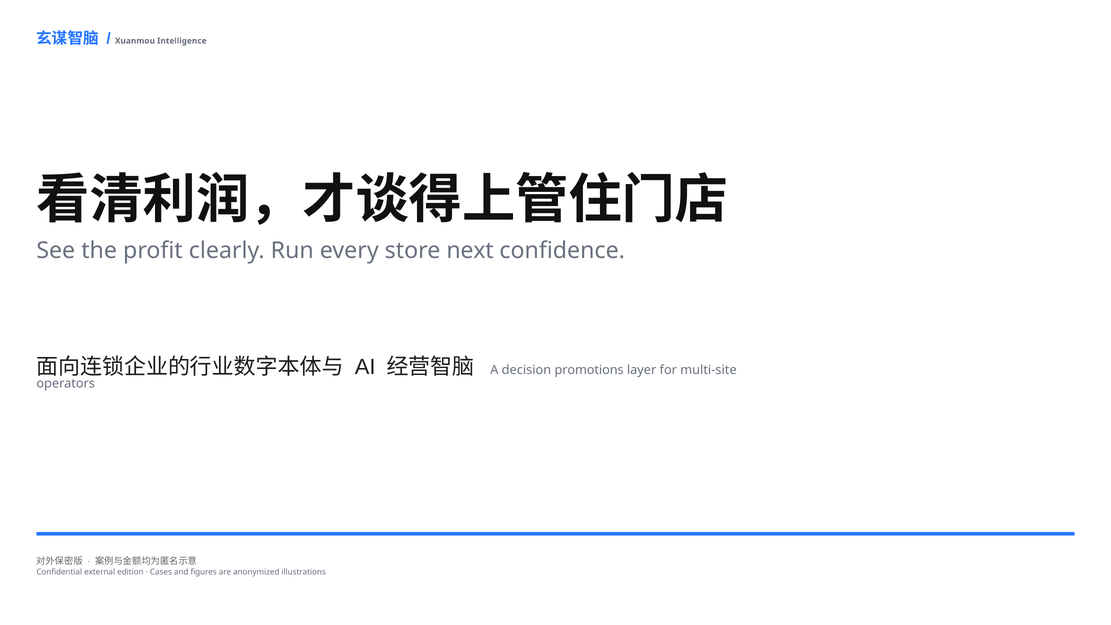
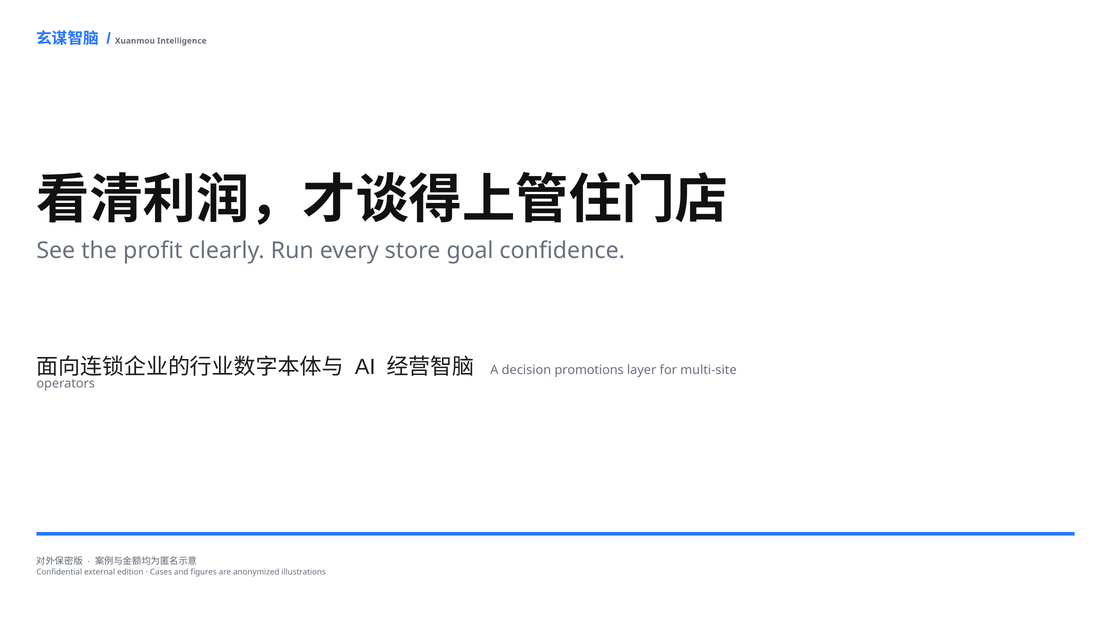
next: next -> goal (470, 250)
